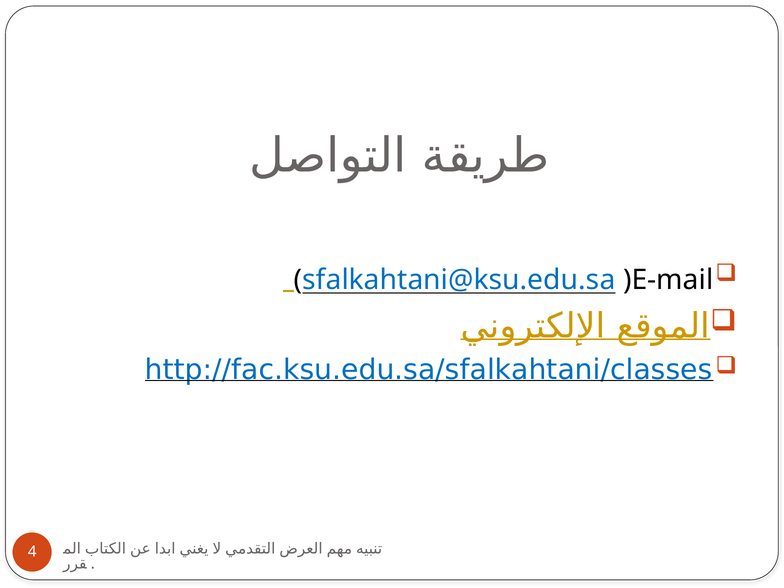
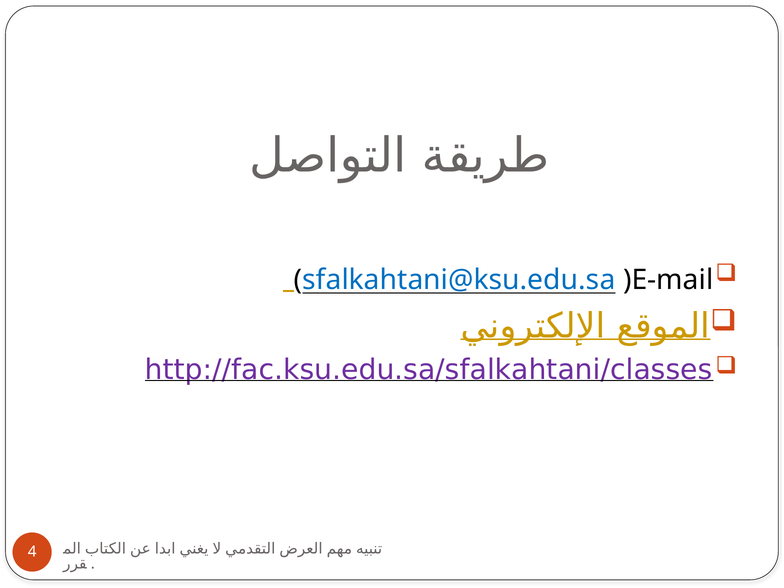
http://fac.ksu.edu.sa/sfalkahtani/classes colour: blue -> purple (429, 370)
